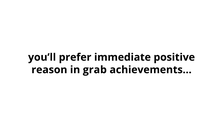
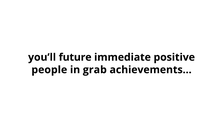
prefer: prefer -> future (75, 57)
reason: reason -> people (49, 70)
